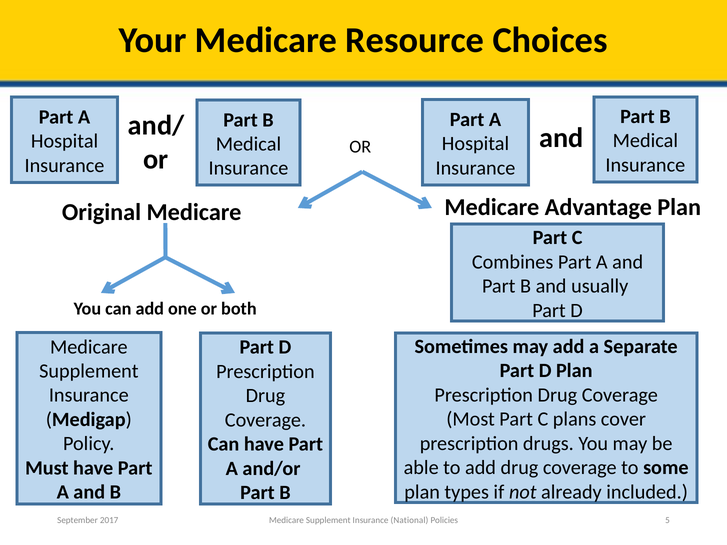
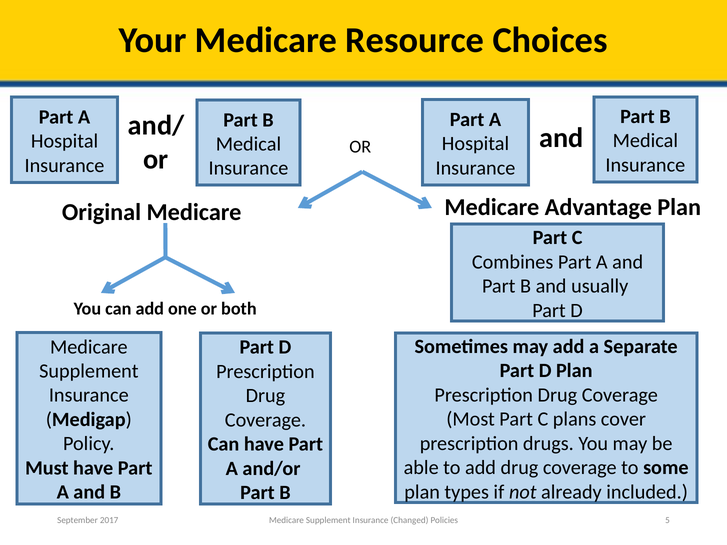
National: National -> Changed (410, 520)
